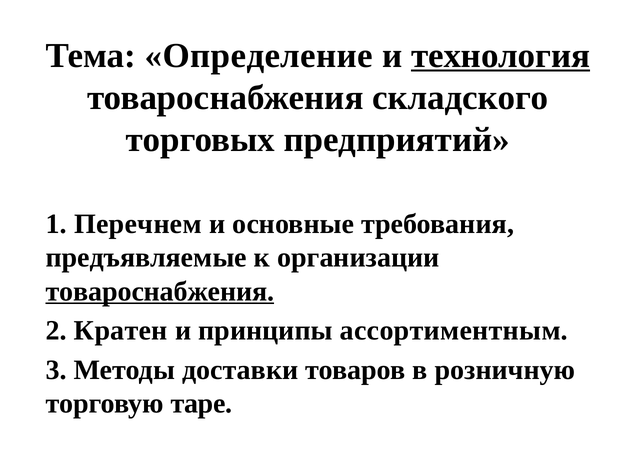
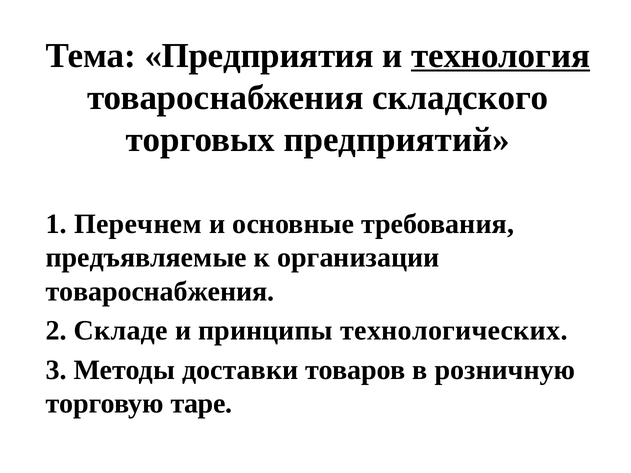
Определение: Определение -> Предприятия (259, 56)
товароснабжения underline: present -> none (160, 291)
Кратен: Кратен -> Складе (121, 331)
ассортиментным: ассортиментным -> технологических (454, 331)
